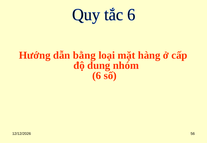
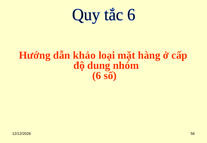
bằng: bằng -> khảo (84, 55)
